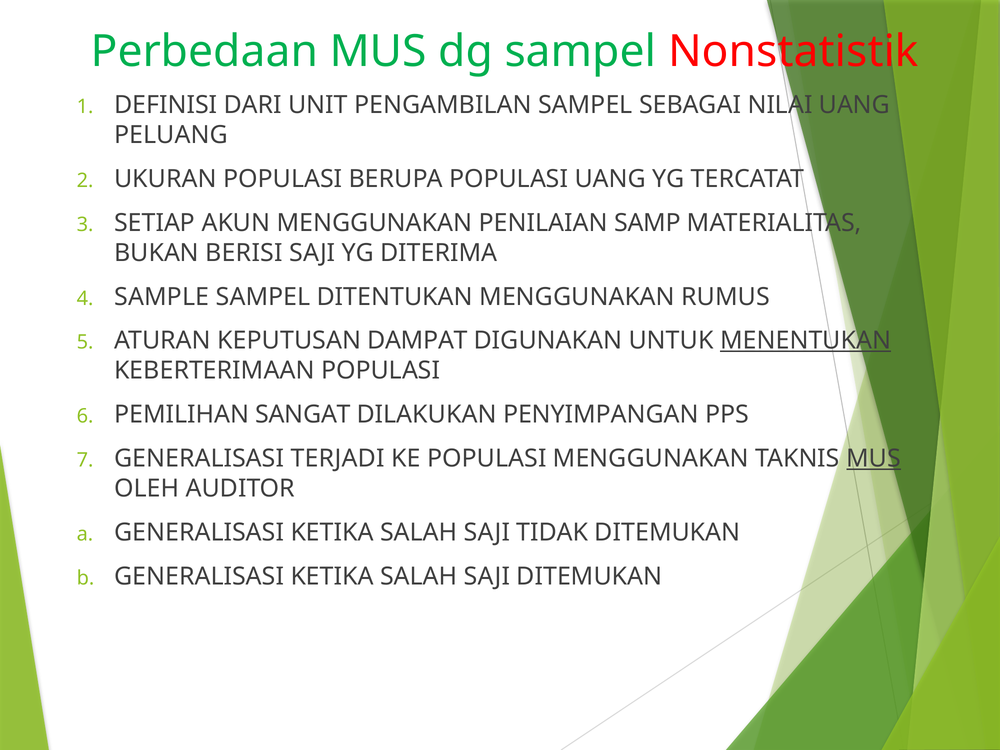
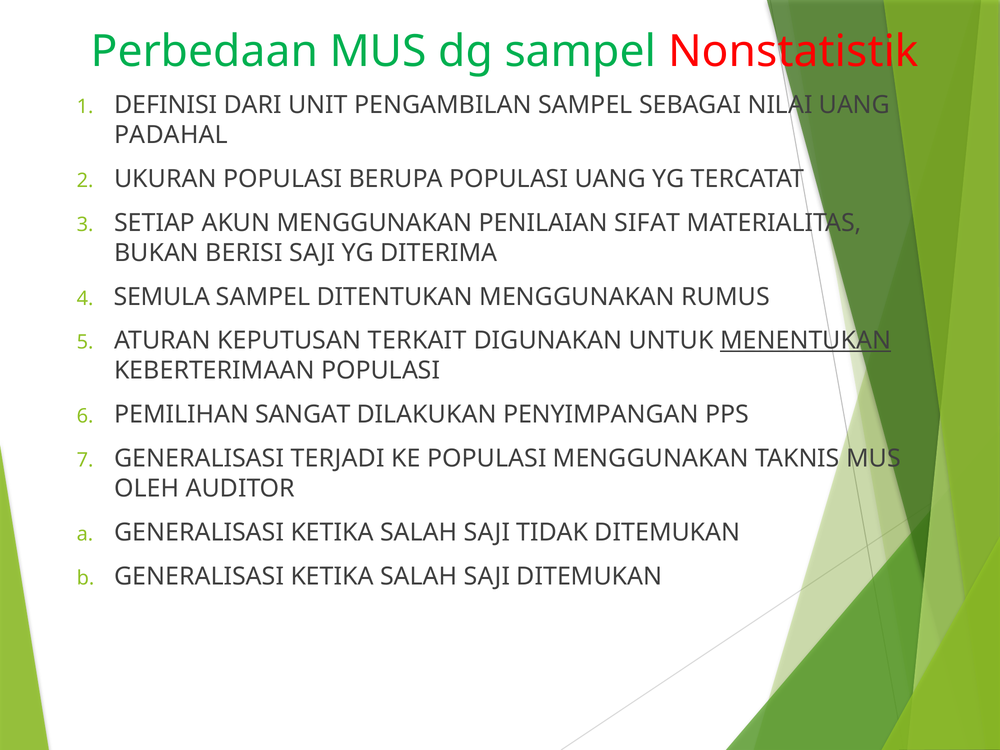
PELUANG: PELUANG -> PADAHAL (171, 135)
SAMP: SAMP -> SIFAT (647, 223)
SAMPLE: SAMPLE -> SEMULA (162, 297)
DAMPAT: DAMPAT -> TERKAIT (417, 341)
MUS underline: present -> none (874, 458)
